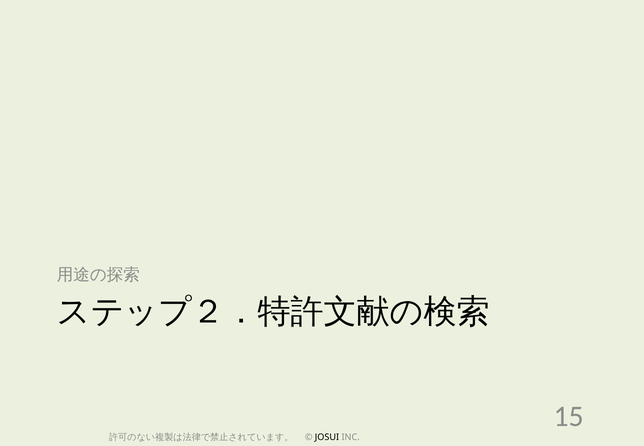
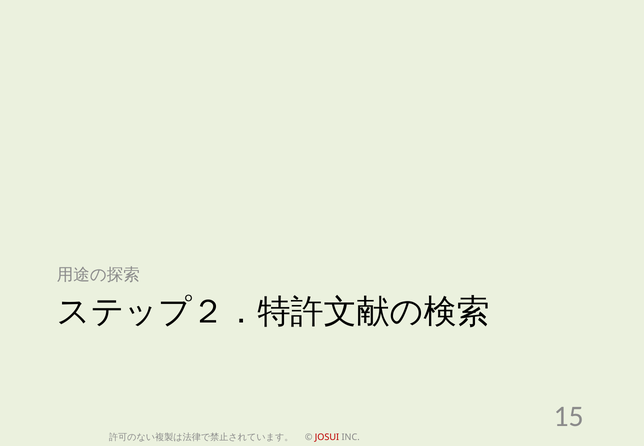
JOSUI colour: black -> red (327, 437)
